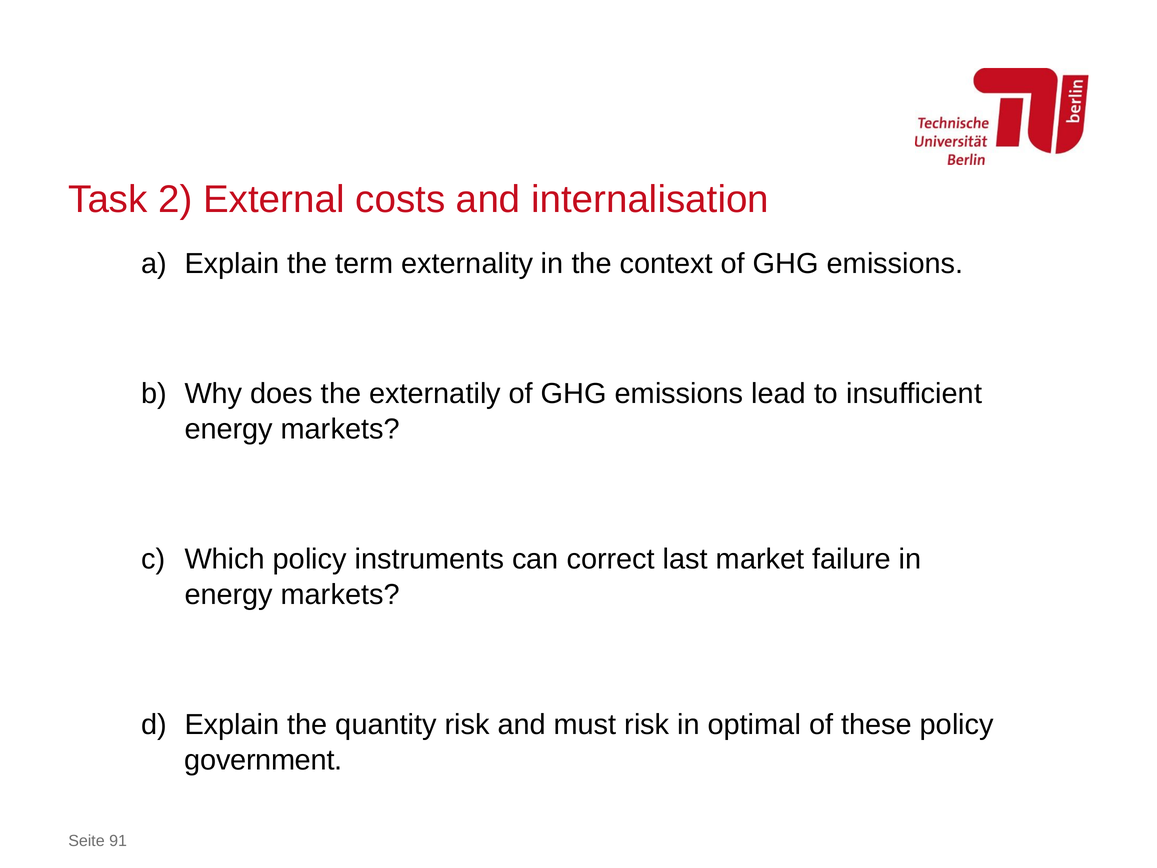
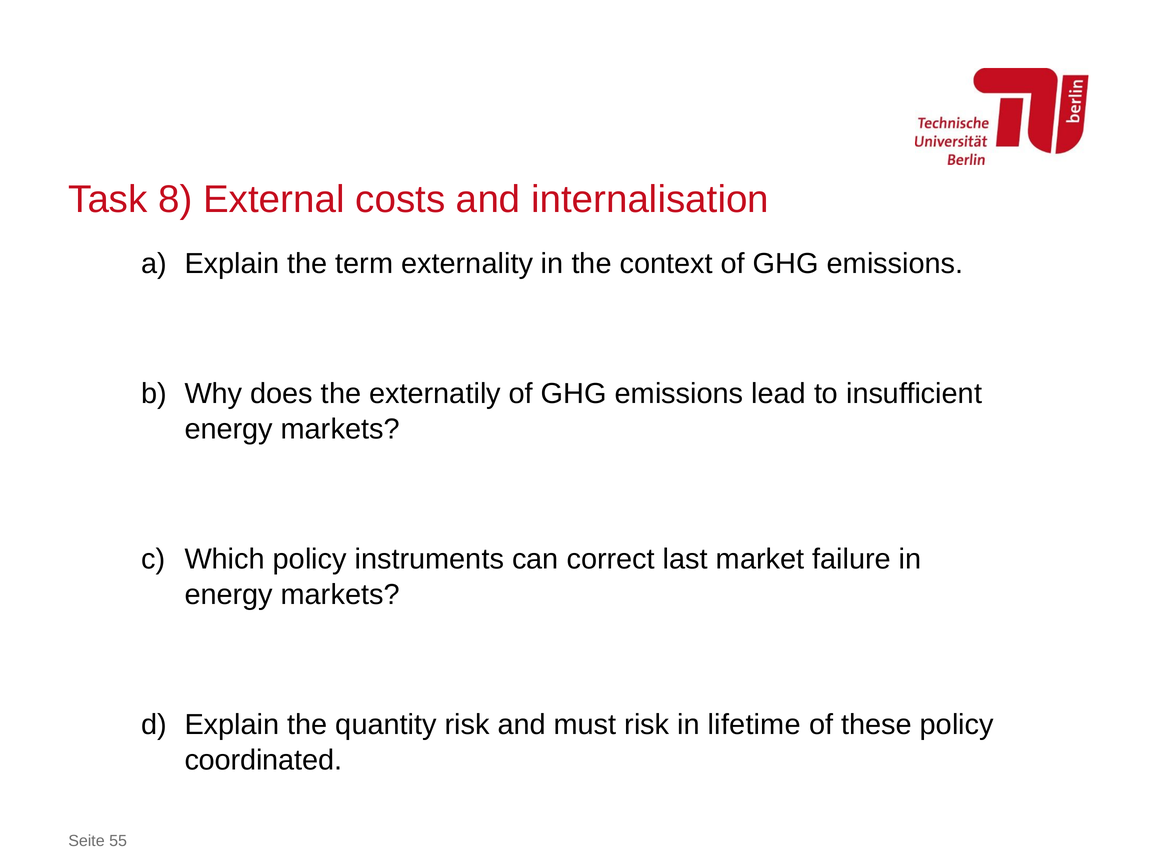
2: 2 -> 8 (175, 199)
optimal: optimal -> lifetime (754, 724)
government: government -> coordinated (263, 760)
91: 91 -> 55 (118, 841)
